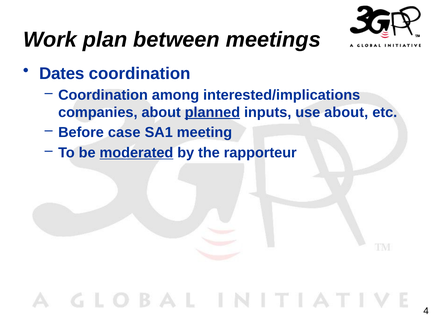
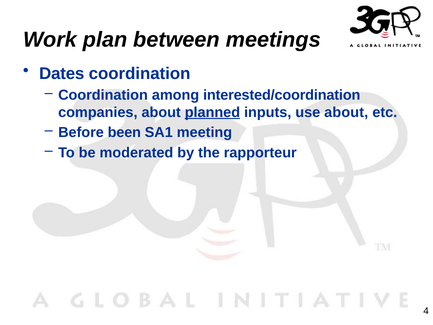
interested/implications: interested/implications -> interested/coordination (282, 95)
case: case -> been (124, 132)
moderated underline: present -> none (136, 153)
